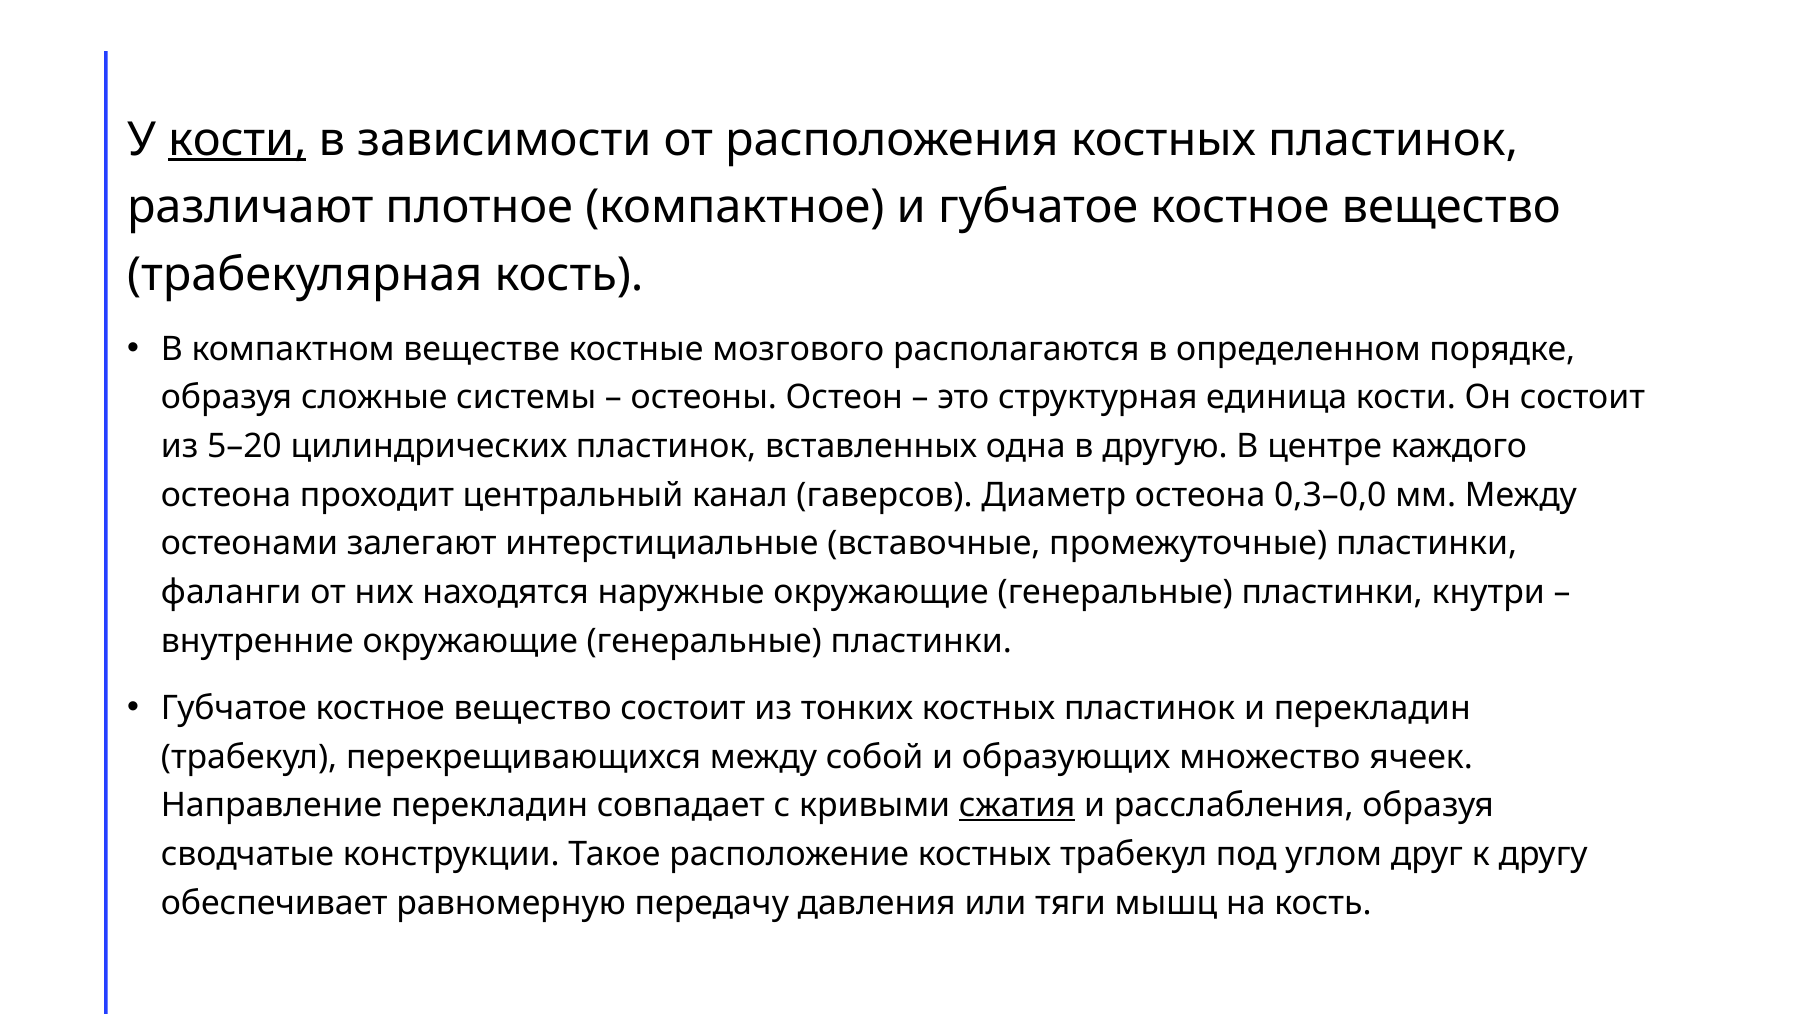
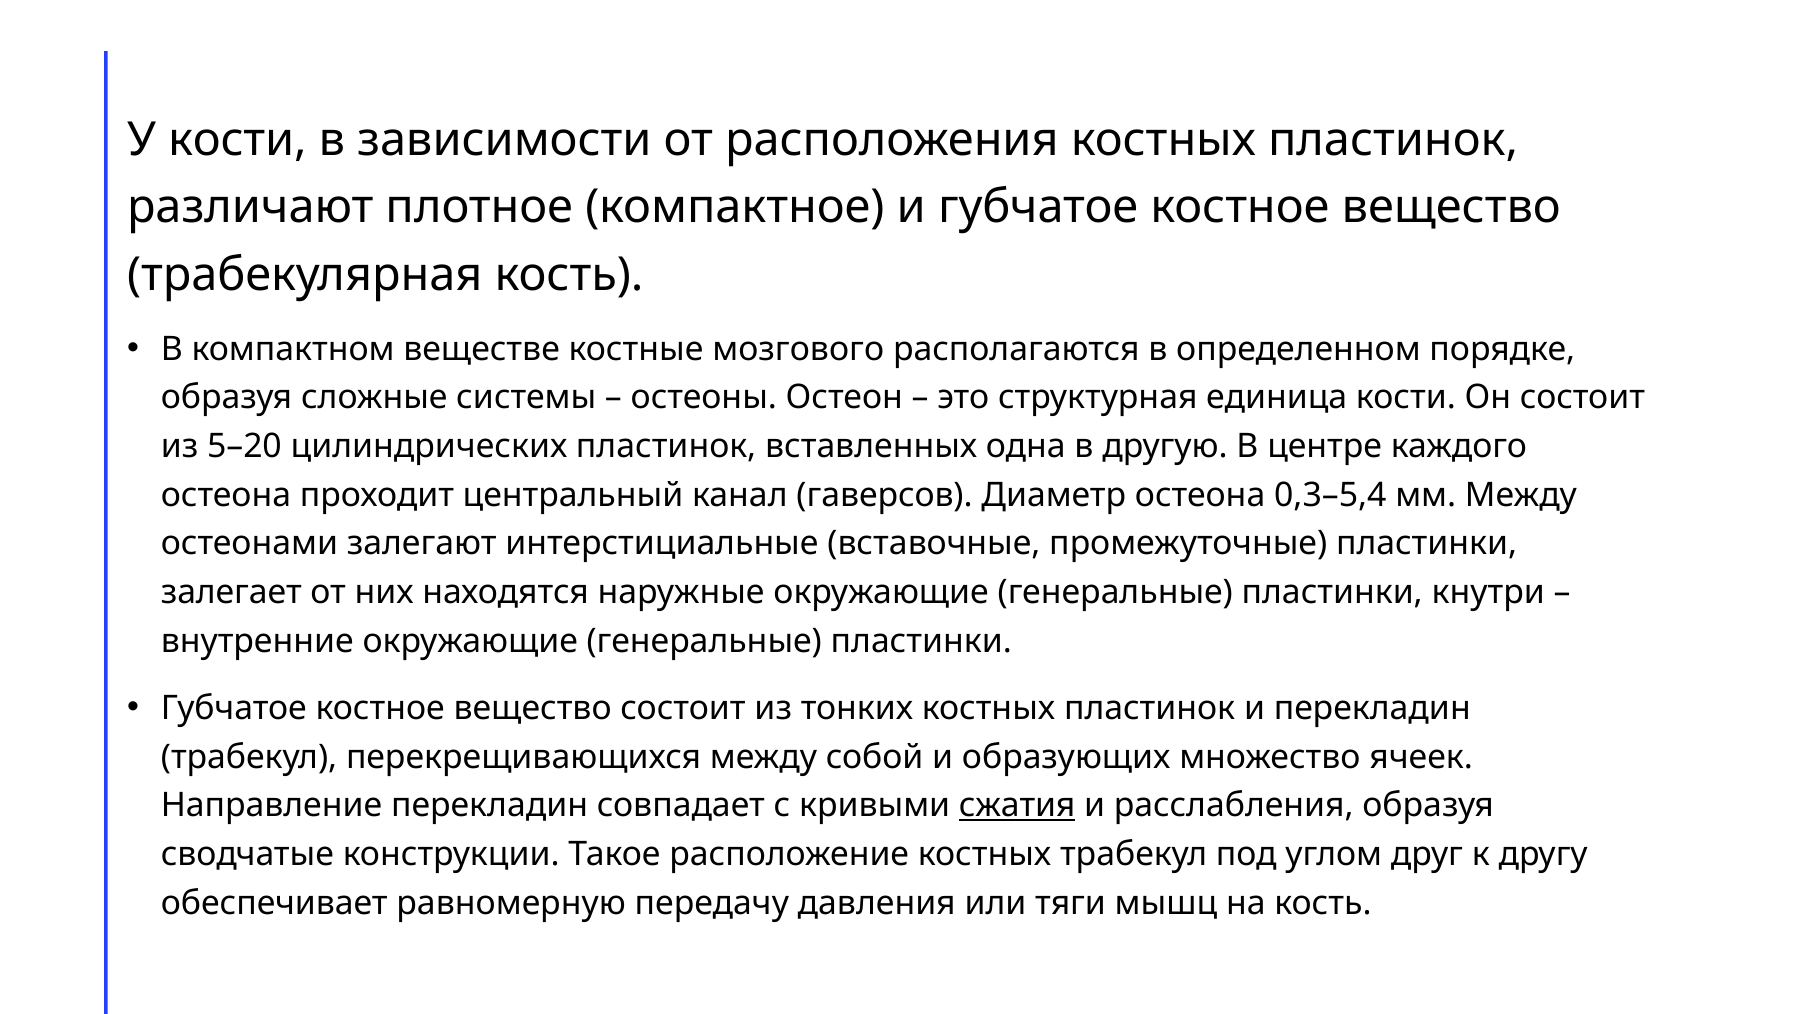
кости underline: present -> none (237, 140)
0,3–0,0: 0,3–0,0 -> 0,3–5,4 (1330, 495)
фаланги: фаланги -> залегает (231, 592)
